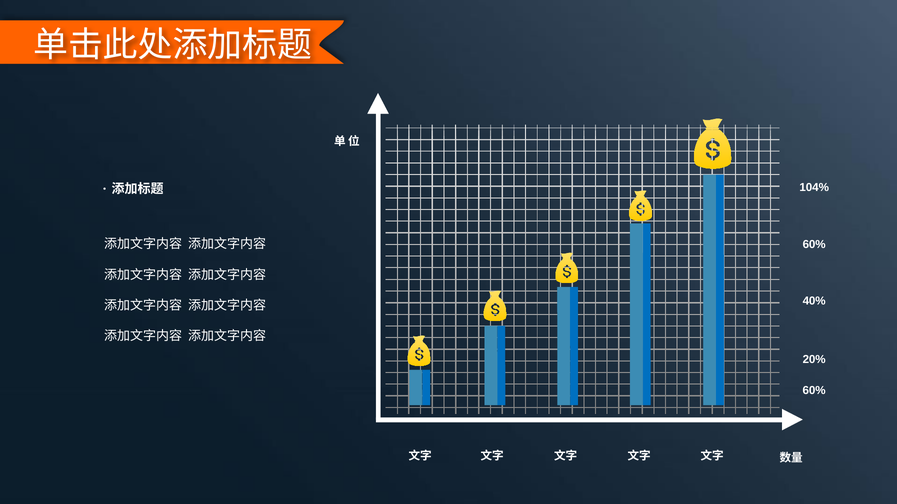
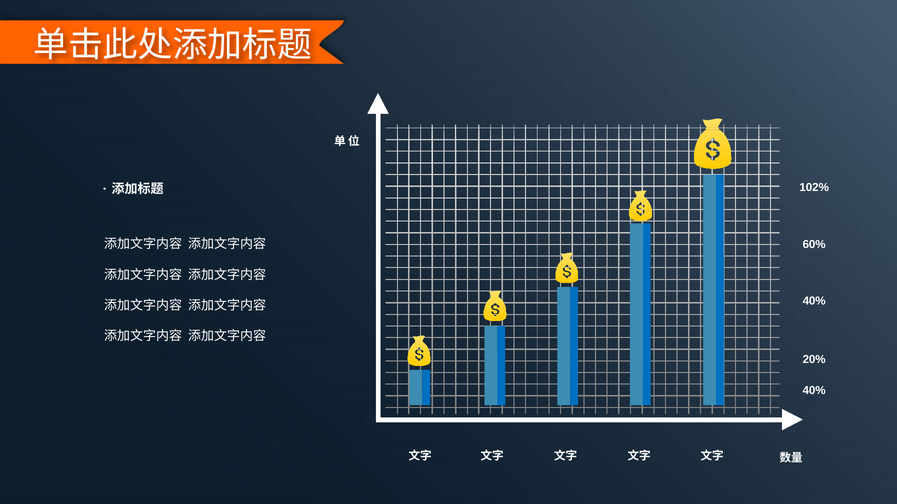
104%: 104% -> 102% (814, 187)
60%: 60% -> 40% (814, 391)
